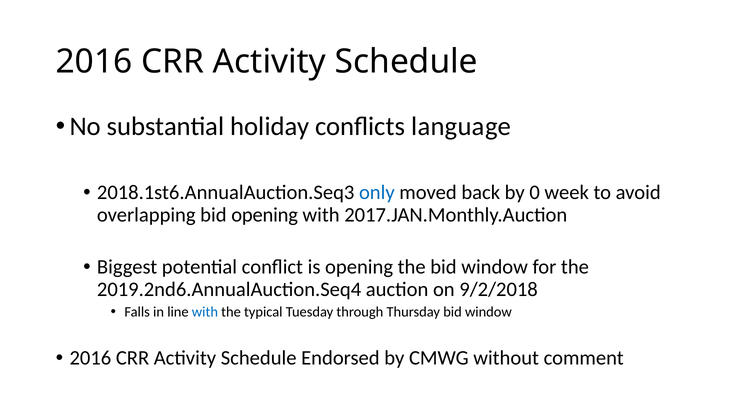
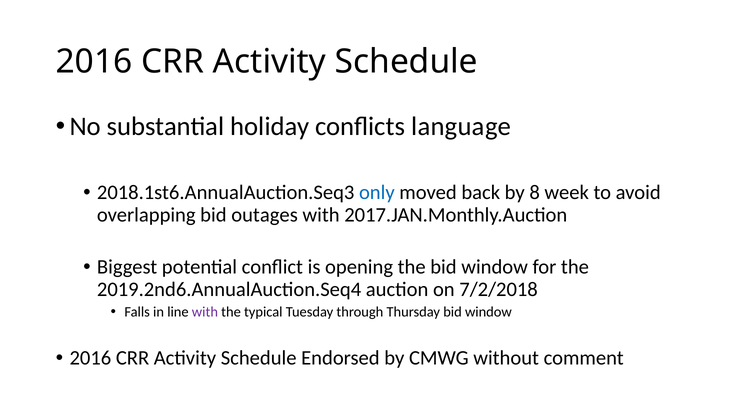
0: 0 -> 8 (535, 192)
bid opening: opening -> outages (265, 215)
9/2/2018: 9/2/2018 -> 7/2/2018 (499, 289)
with colour: blue -> purple (205, 312)
